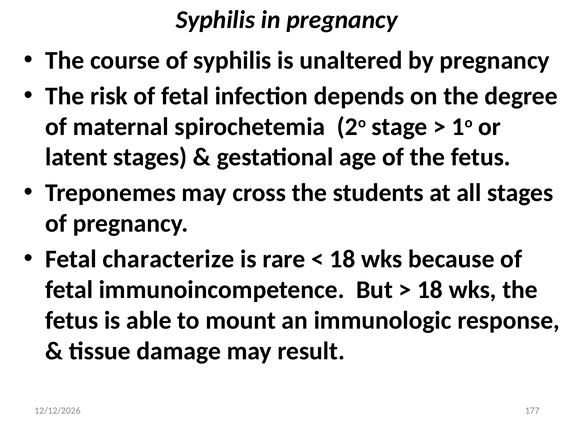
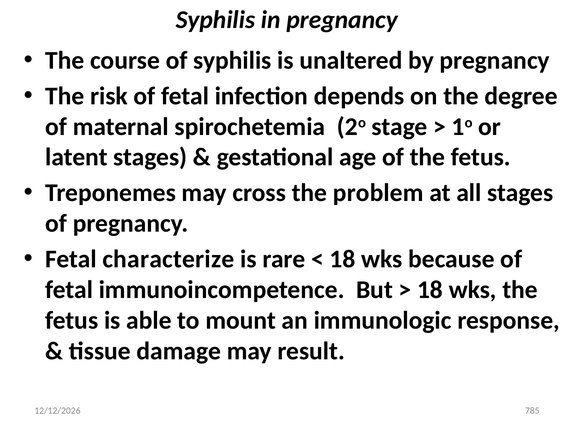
students: students -> problem (378, 193)
177: 177 -> 785 (532, 411)
